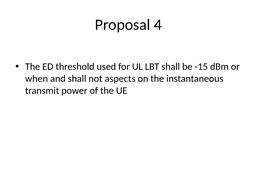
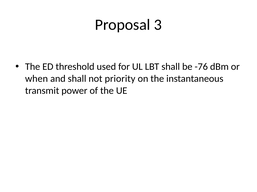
4: 4 -> 3 (158, 25)
-15: -15 -> -76 (201, 67)
aspects: aspects -> priority (120, 79)
